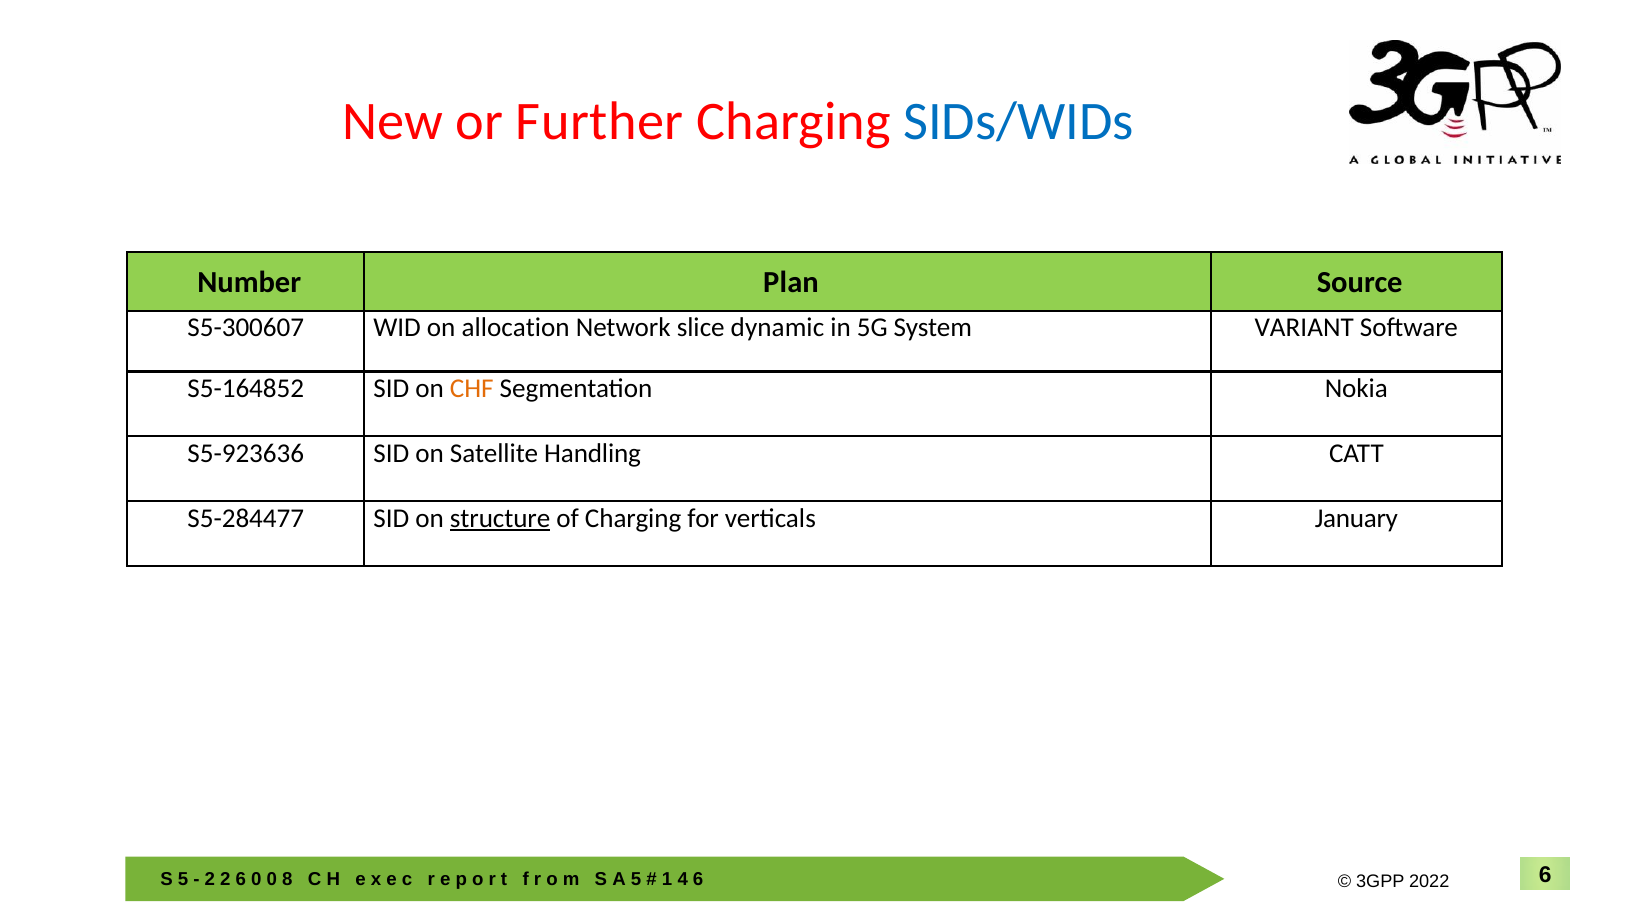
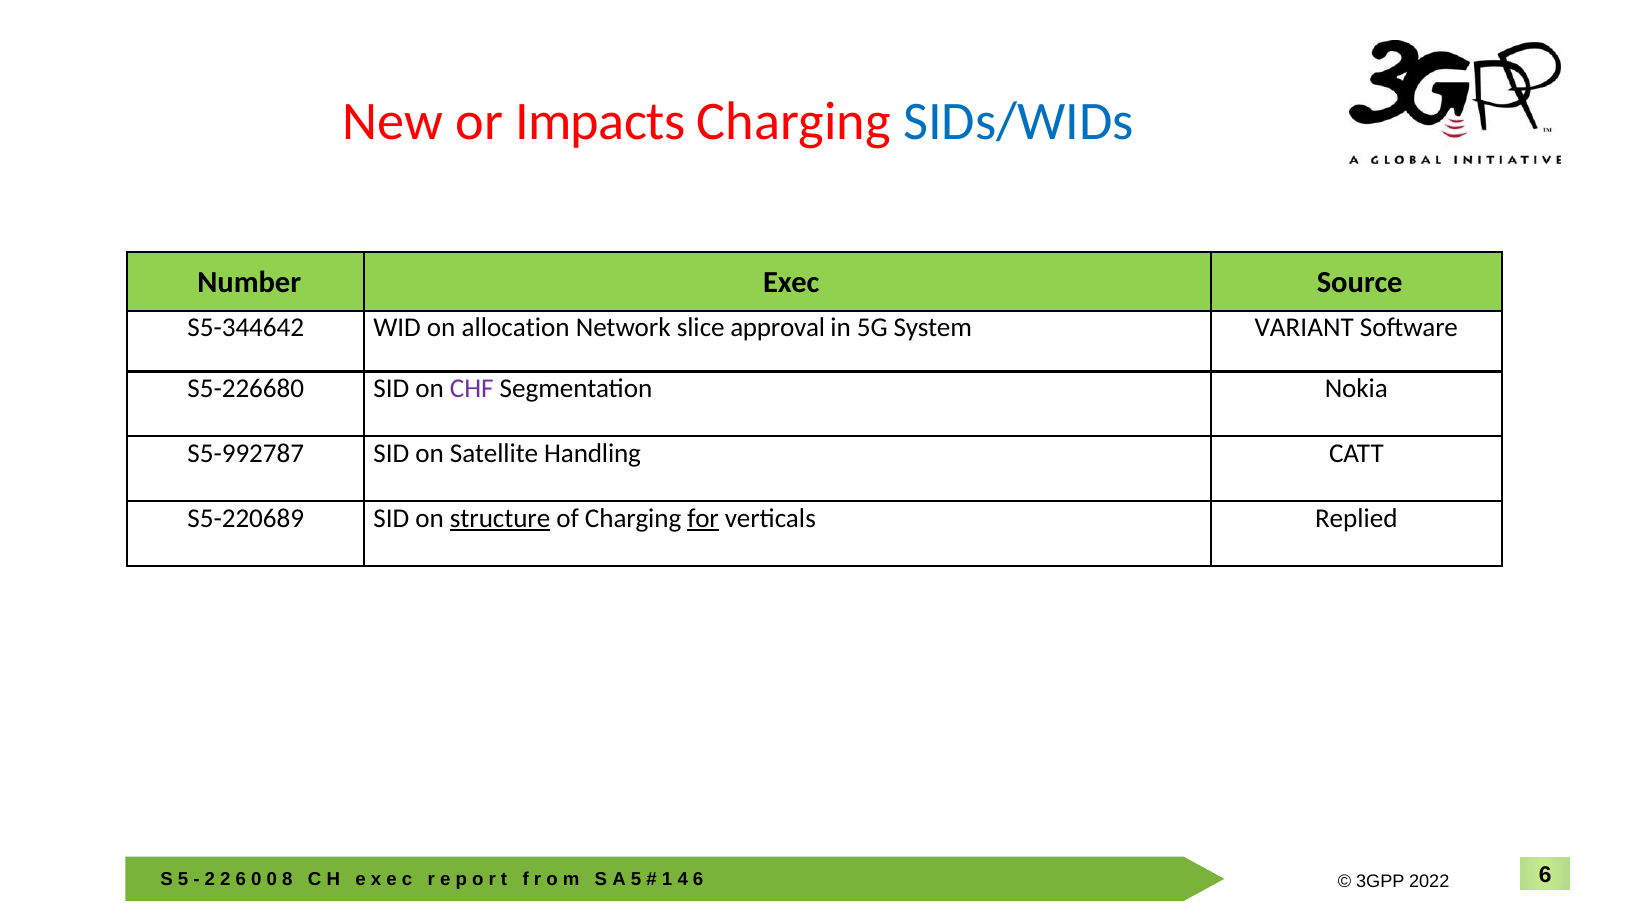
Further: Further -> Impacts (600, 122)
Plan: Plan -> Exec (791, 282)
S5-300607: S5-300607 -> S5-344642 (246, 328)
dynamic: dynamic -> approval (778, 328)
S5-164852: S5-164852 -> S5-226680 (246, 388)
CHF colour: orange -> purple (472, 388)
S5-923636: S5-923636 -> S5-992787 (246, 453)
S5-284477: S5-284477 -> S5-220689 (246, 518)
for underline: none -> present (703, 518)
January: January -> Replied (1356, 518)
